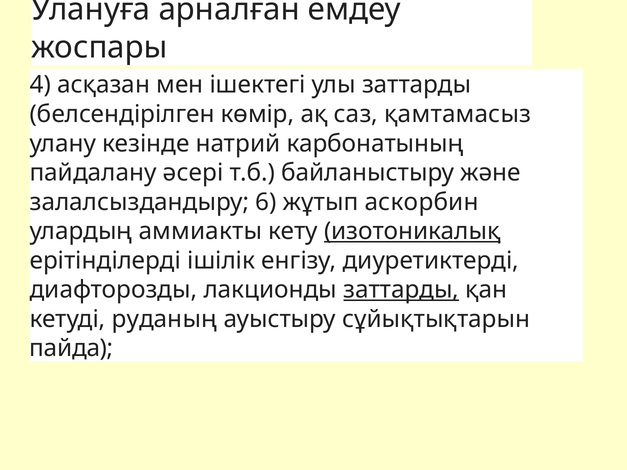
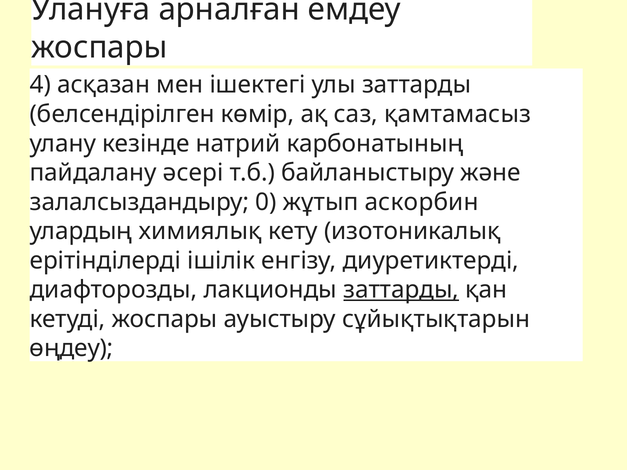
6: 6 -> 0 (266, 202)
аммиакты: аммиакты -> химиялық (200, 231)
изотоникалық underline: present -> none (412, 231)
кетуді руданың: руданың -> жоспары (165, 319)
пайда: пайда -> өңдеу (71, 348)
